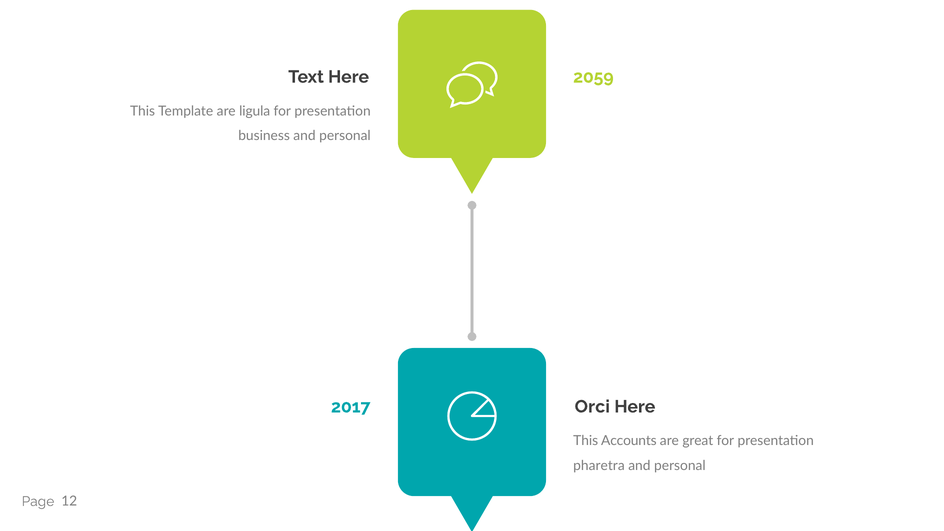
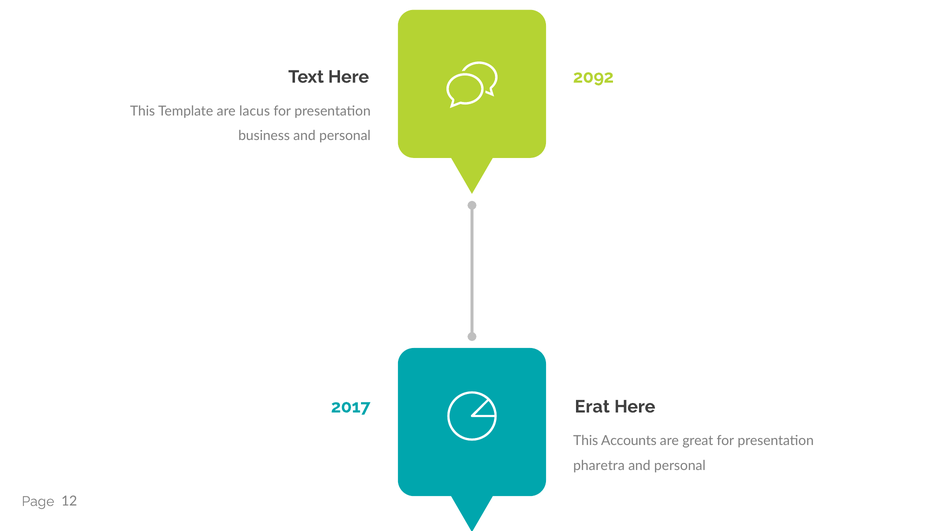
2059: 2059 -> 2092 (593, 77)
ligula: ligula -> lacus (255, 111)
Orci: Orci -> Erat (592, 407)
